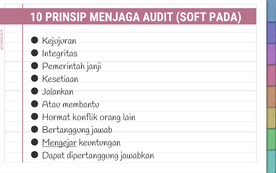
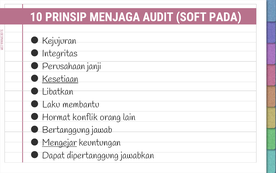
Pemerintah: Pemerintah -> Perusahaan (64, 66)
Kesetiaan underline: none -> present (60, 79)
Jalankan: Jalankan -> Libatkan (58, 91)
Atau: Atau -> Laku (51, 104)
